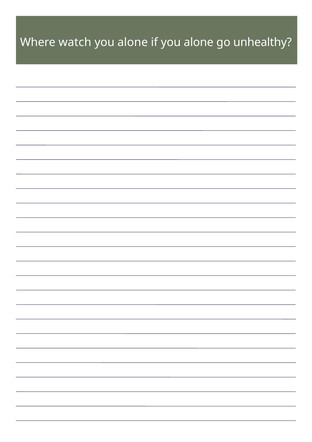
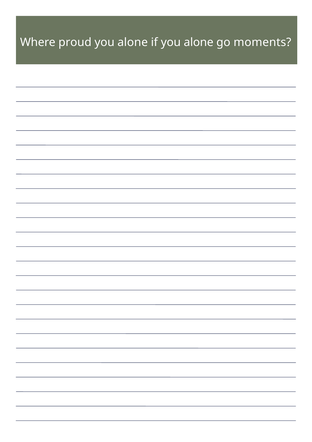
watch: watch -> proud (75, 42)
unhealthy: unhealthy -> moments (262, 42)
